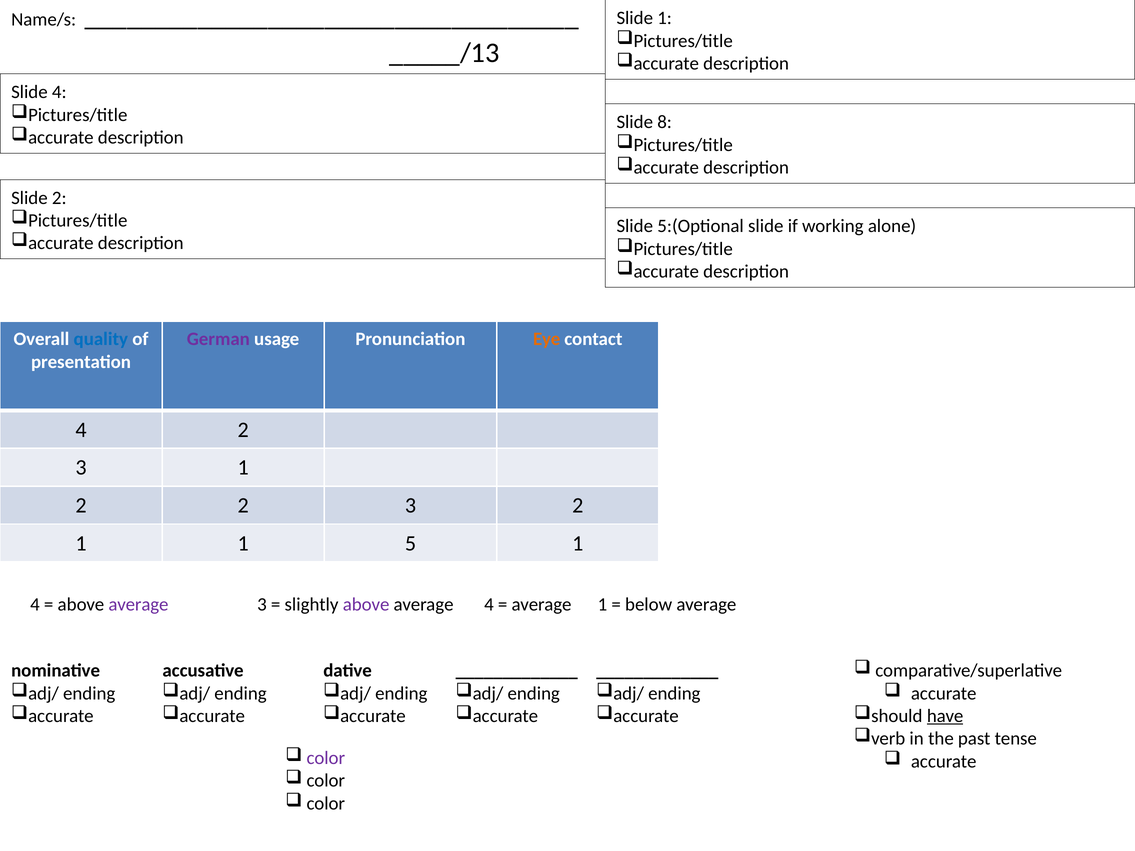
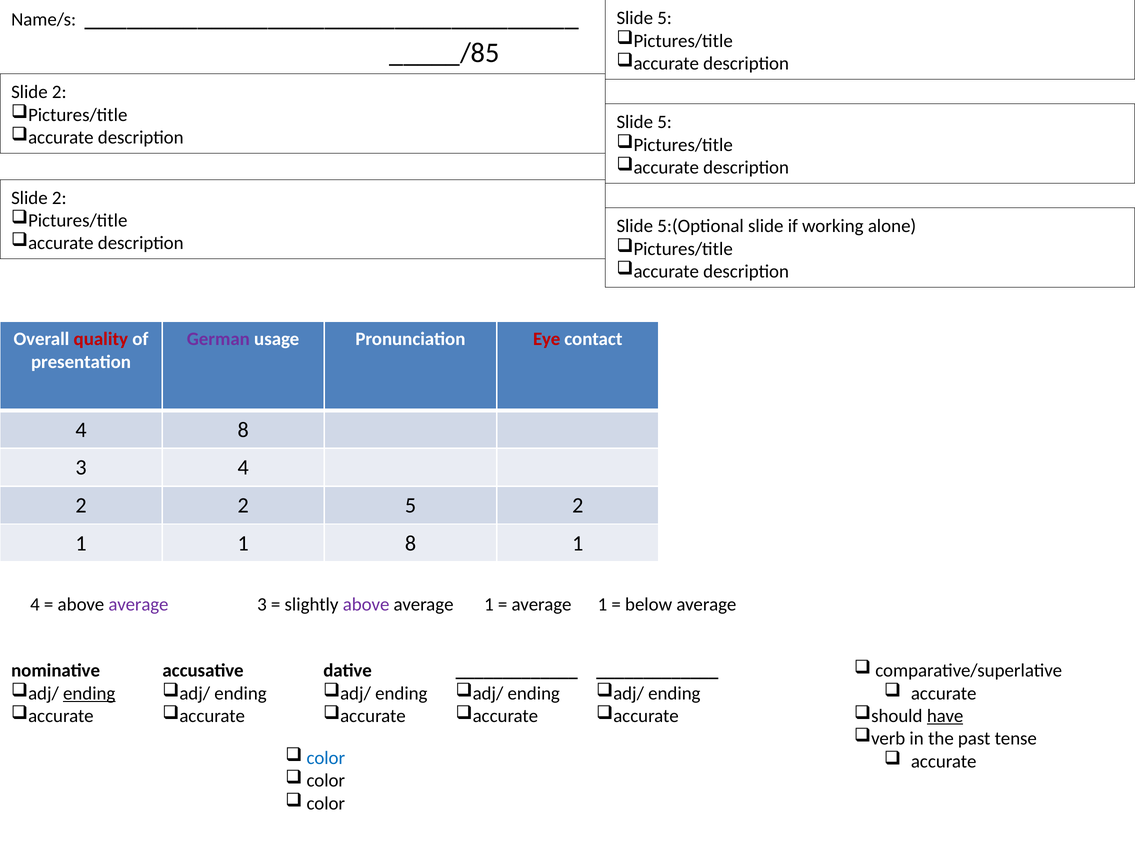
1: 1 -> 5 (665, 18)
_____/13: _____/13 -> _____/85 (445, 53)
4: 4 -> 2 (59, 92)
8: 8 -> 5 (665, 122)
quality colour: blue -> red (101, 339)
Eye colour: orange -> red (547, 339)
4 2: 2 -> 8 (243, 430)
3 1: 1 -> 4 (243, 468)
2 2 3: 3 -> 5 (411, 506)
1 5: 5 -> 8 (411, 544)
4: 4 -> 1 (489, 605)
ending underline: none -> present (89, 694)
color colour: purple -> blue (326, 758)
